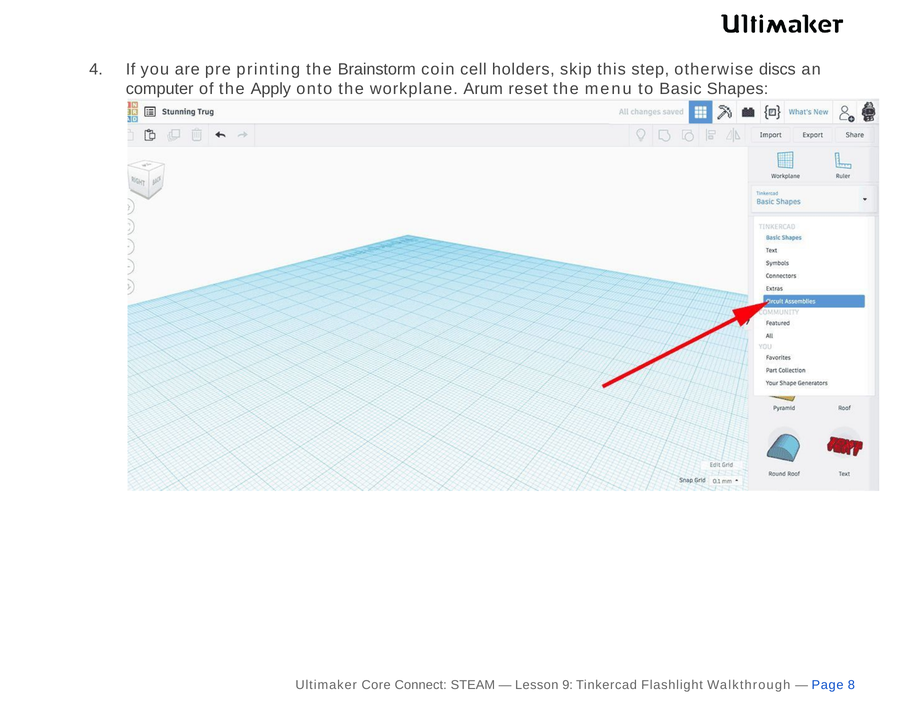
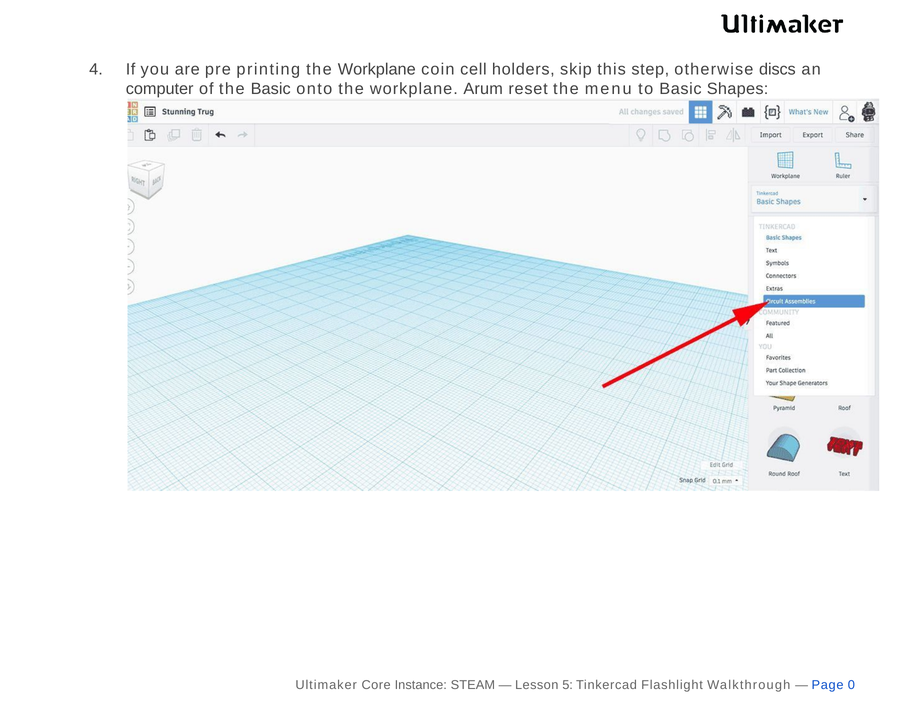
printing the Brainstorm: Brainstorm -> Workplane (377, 69)
the Apply: Apply -> Basic (271, 89)
Connect: Connect -> Instance (421, 685)
9: 9 -> 5 (568, 685)
8: 8 -> 0 (851, 685)
